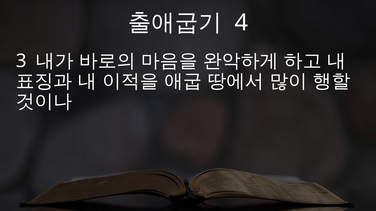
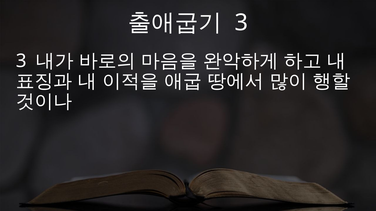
4: 4 -> 3 (241, 23)
